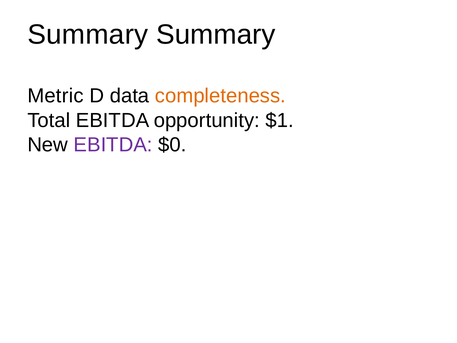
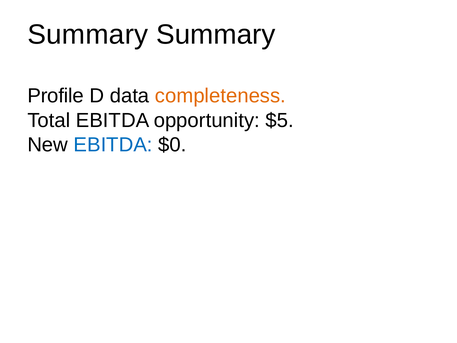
Metric: Metric -> Profile (56, 96)
$1: $1 -> $5 (280, 120)
EBITDA colour: purple -> blue (113, 145)
